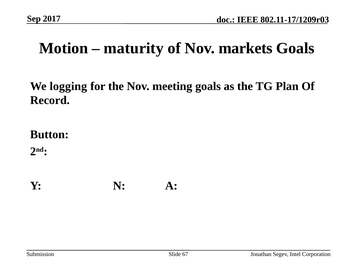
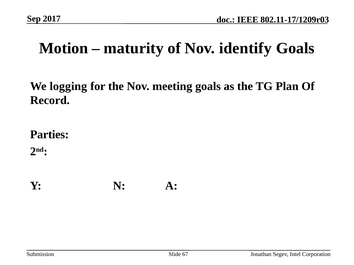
markets: markets -> identify (245, 48)
Button: Button -> Parties (49, 135)
